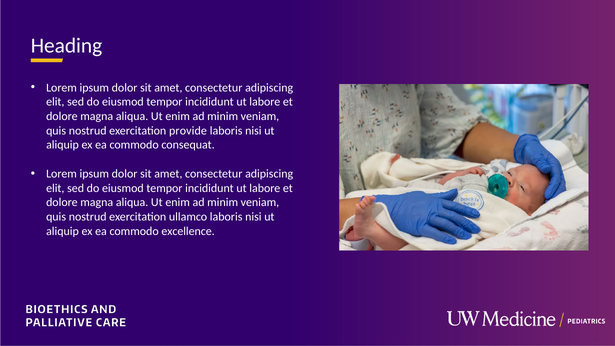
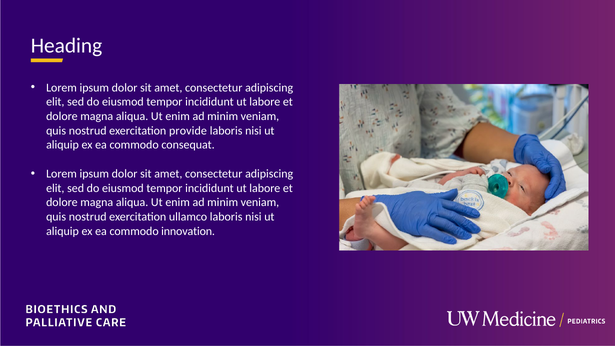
excellence: excellence -> innovation (188, 231)
